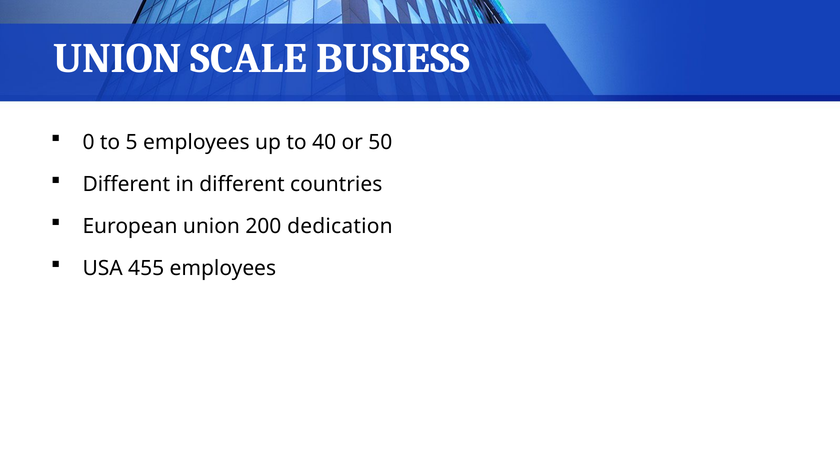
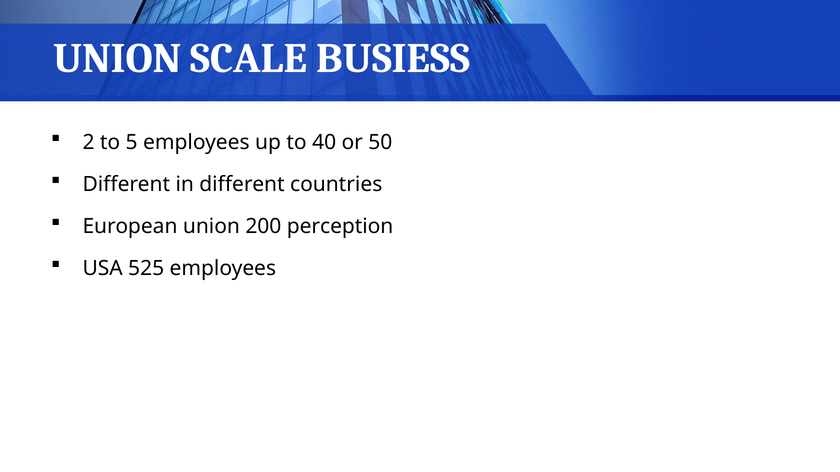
0: 0 -> 2 (89, 143)
dedication: dedication -> perception (340, 227)
455: 455 -> 525 (146, 269)
